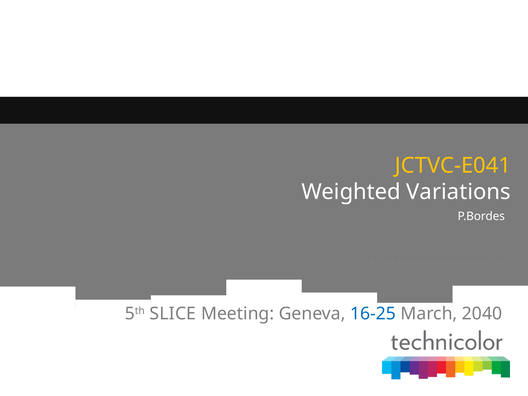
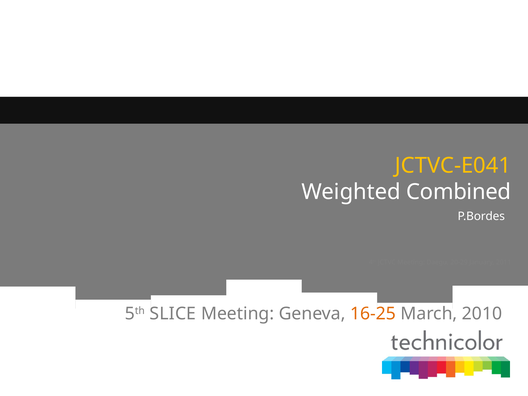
Variations: Variations -> Combined (459, 192)
16-25 colour: blue -> orange (373, 314)
2040: 2040 -> 2010 (482, 314)
